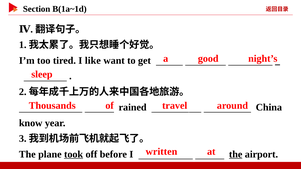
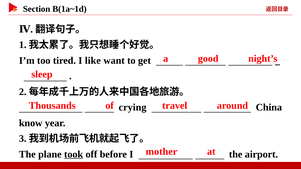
rained: rained -> crying (133, 108)
written: written -> mother (161, 152)
the underline: present -> none (236, 154)
